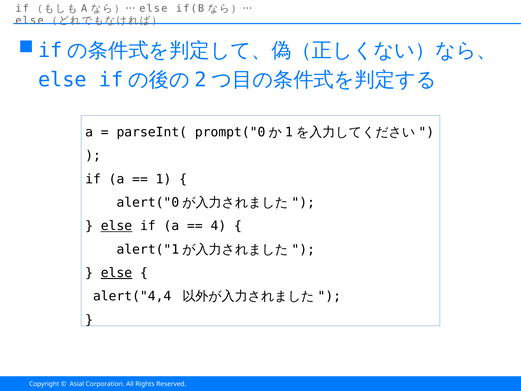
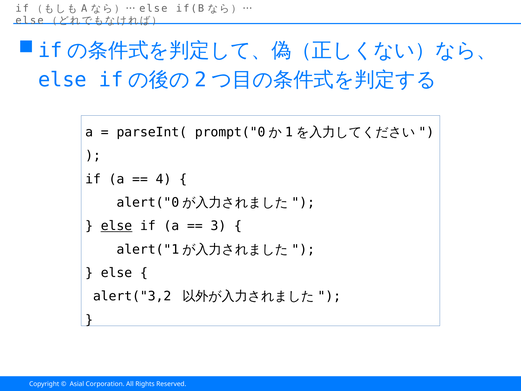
1: 1 -> 4 (164, 179)
4: 4 -> 3 (218, 226)
else underline: present -> none (116, 273)
alert("4,4: alert("4,4 -> alert("3,2 (132, 296)
